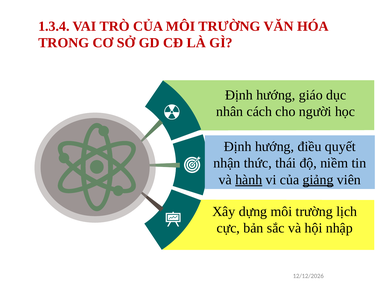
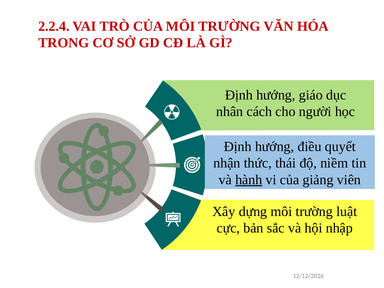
1.3.4: 1.3.4 -> 2.2.4 (54, 26)
giảng underline: present -> none (318, 180)
lịch: lịch -> luật (347, 211)
